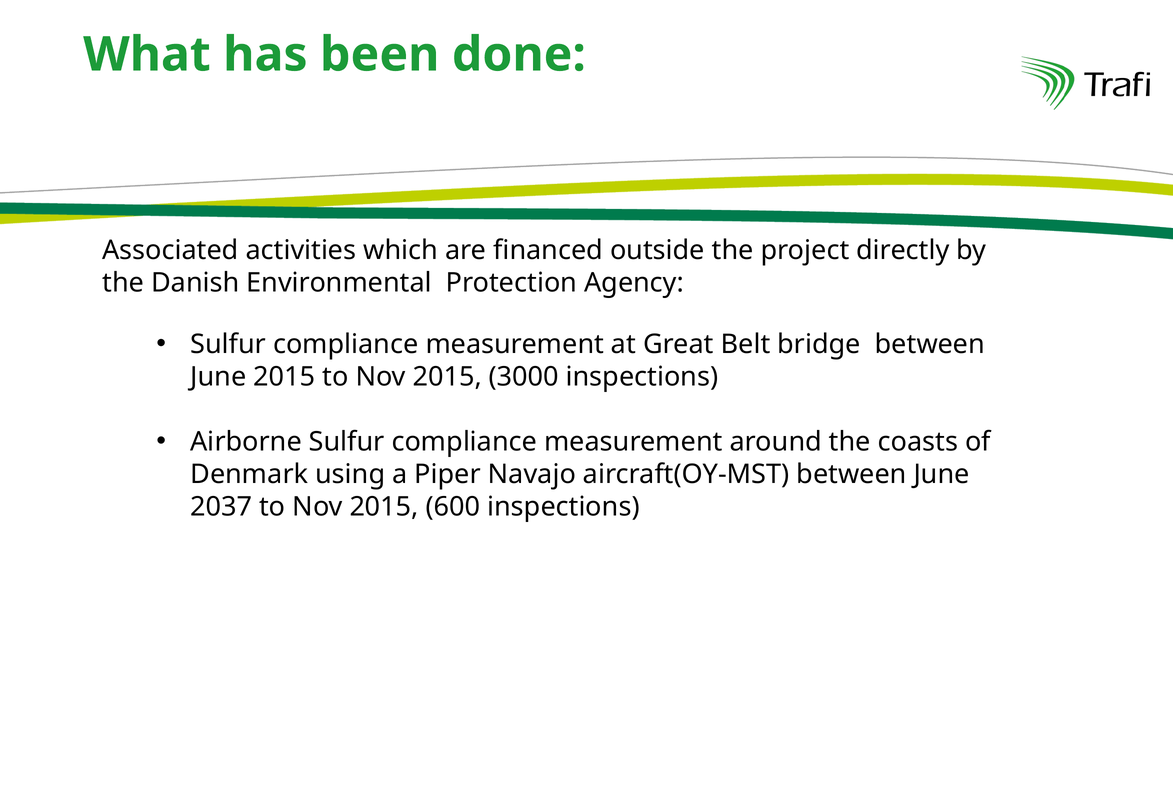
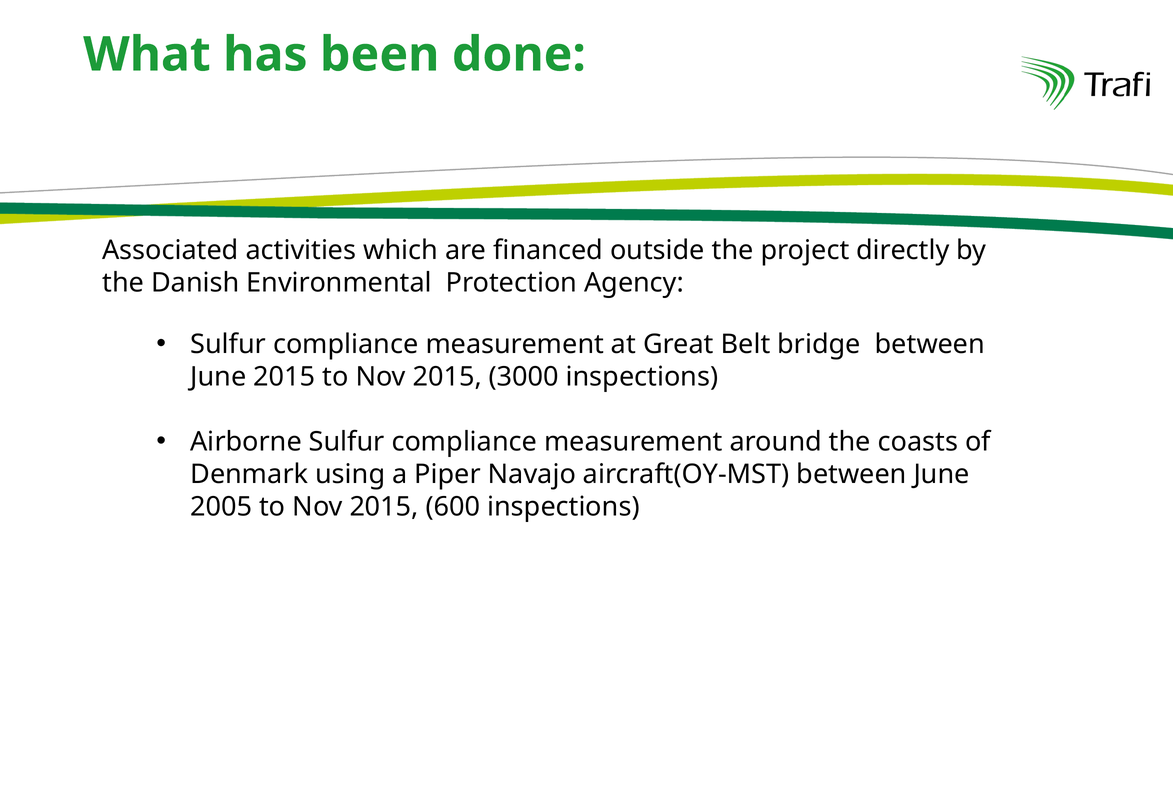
2037: 2037 -> 2005 (221, 507)
